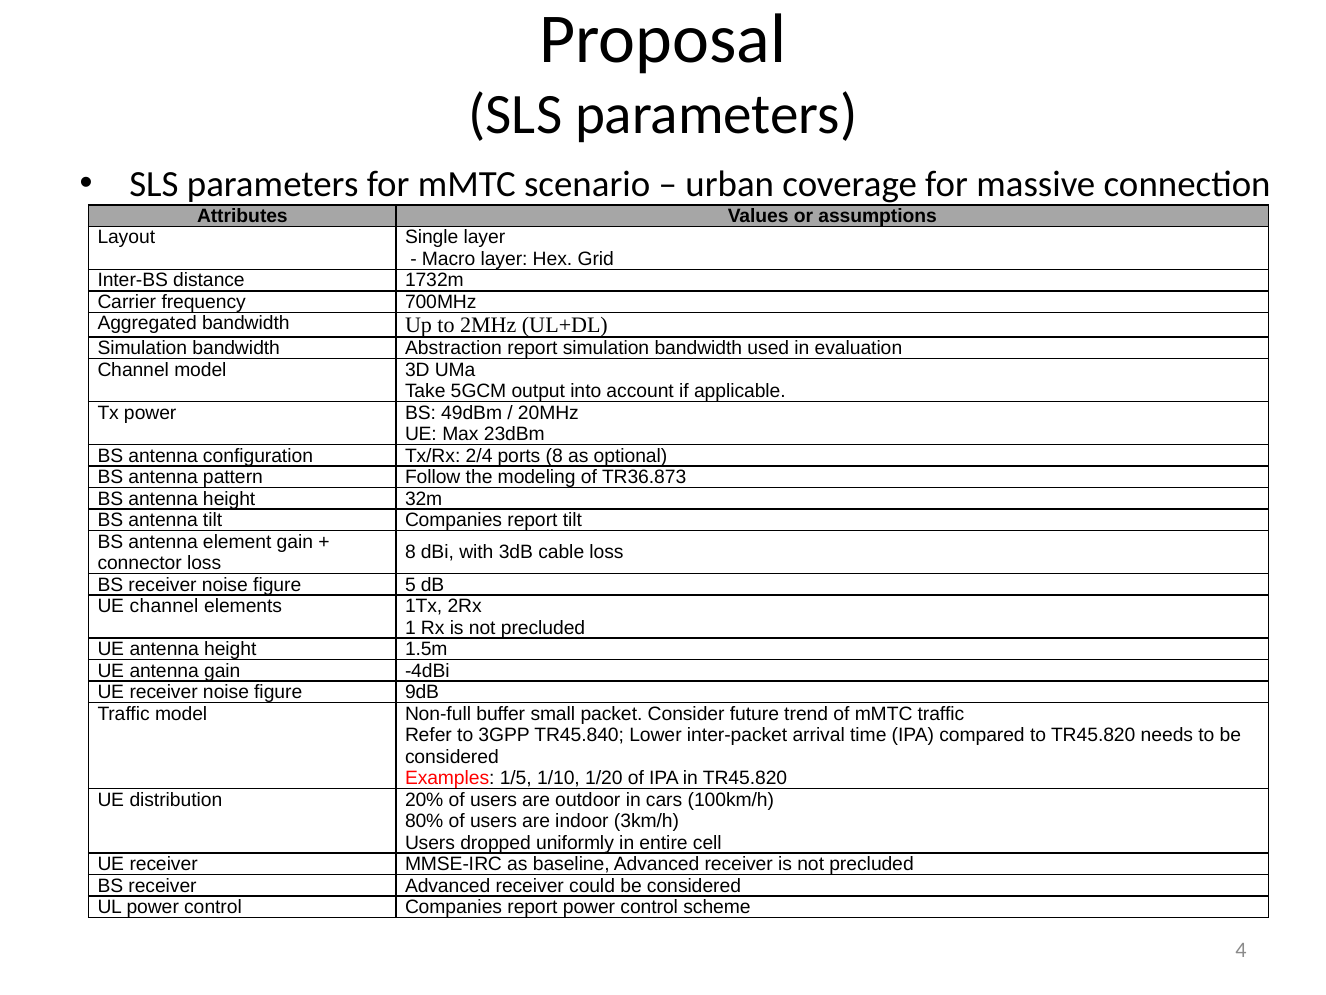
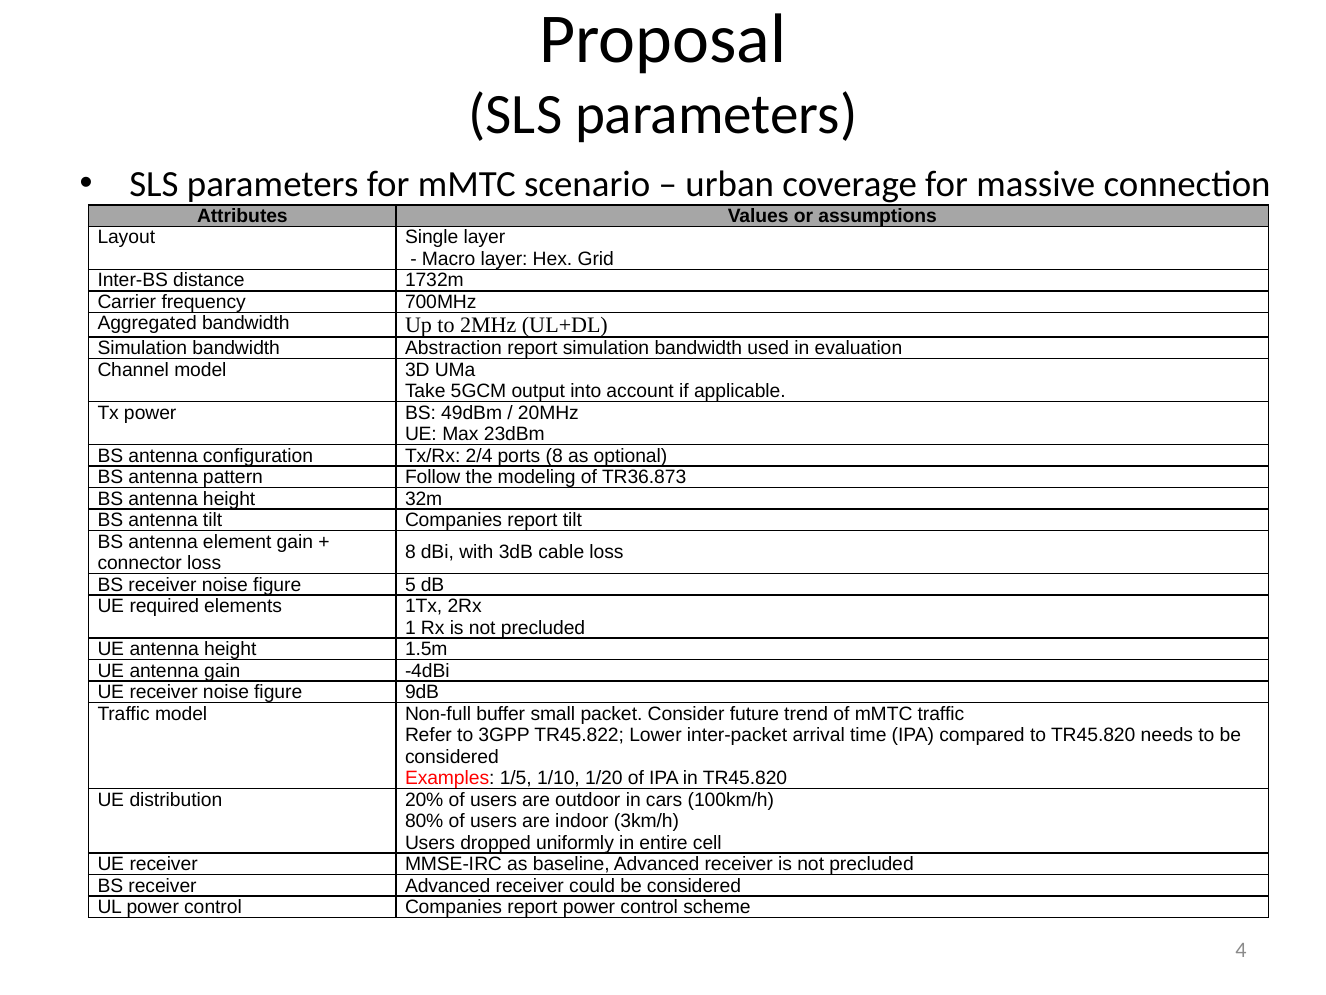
UE channel: channel -> required (164, 606)
TR45.840: TR45.840 -> TR45.822 (579, 735)
